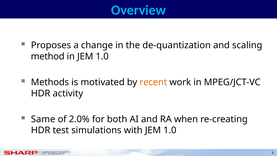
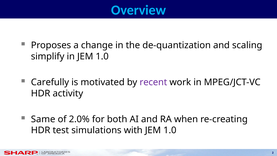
method: method -> simplify (48, 56)
Methods: Methods -> Carefully (50, 82)
recent colour: orange -> purple (153, 82)
